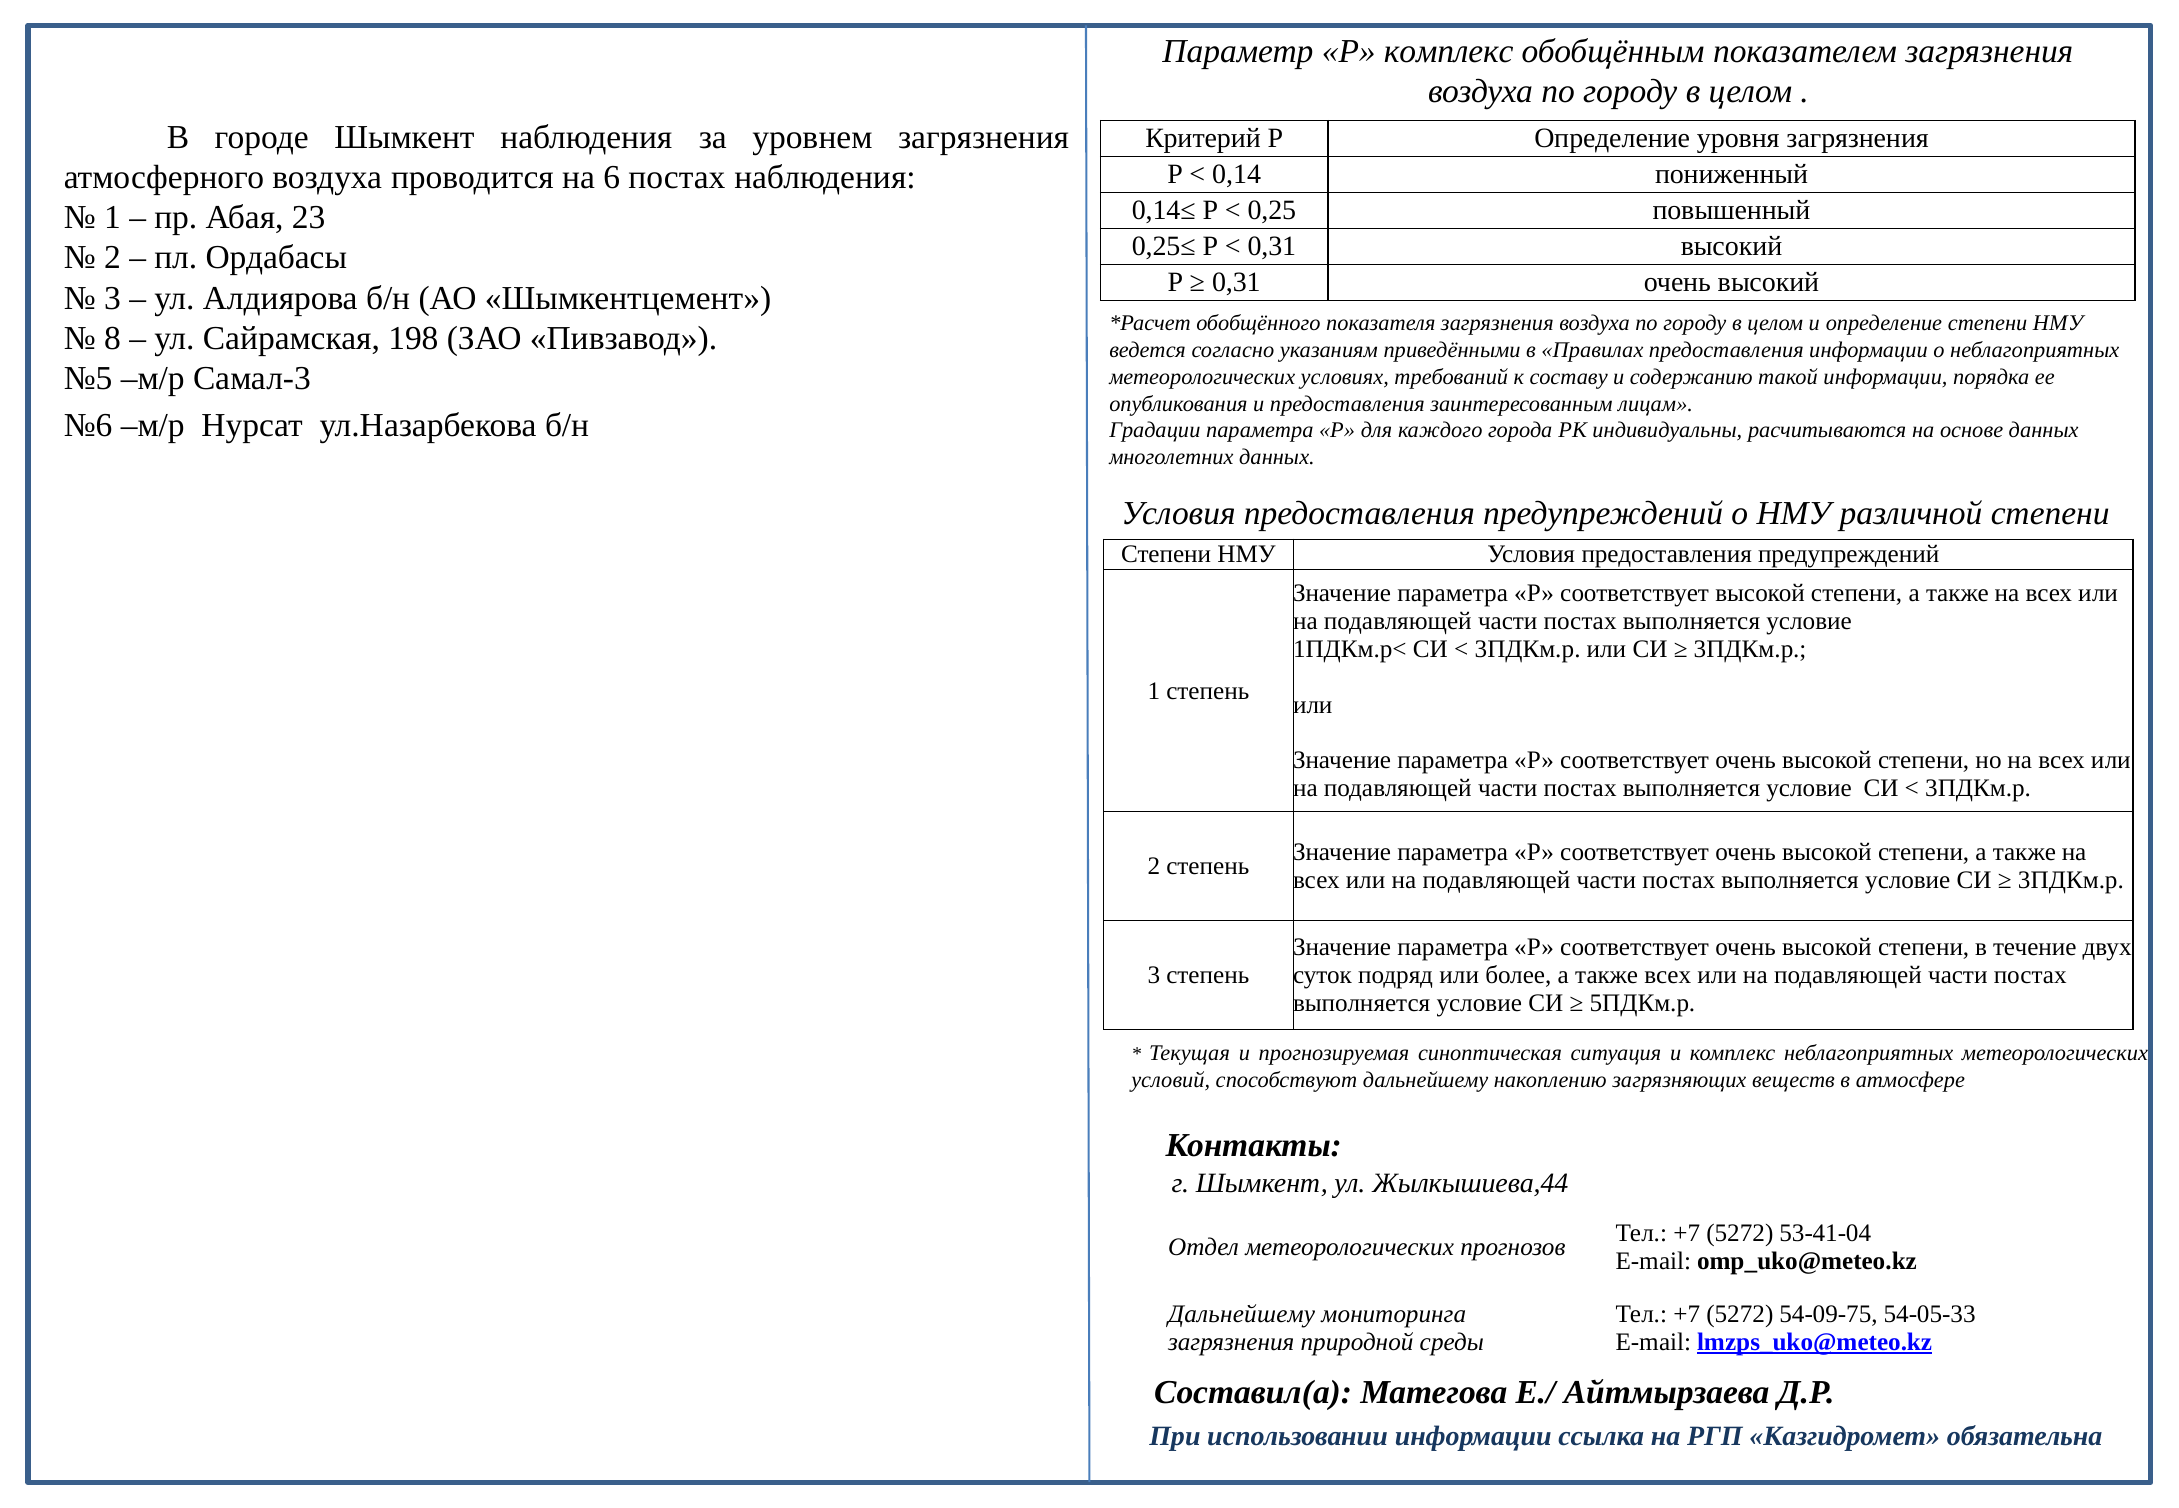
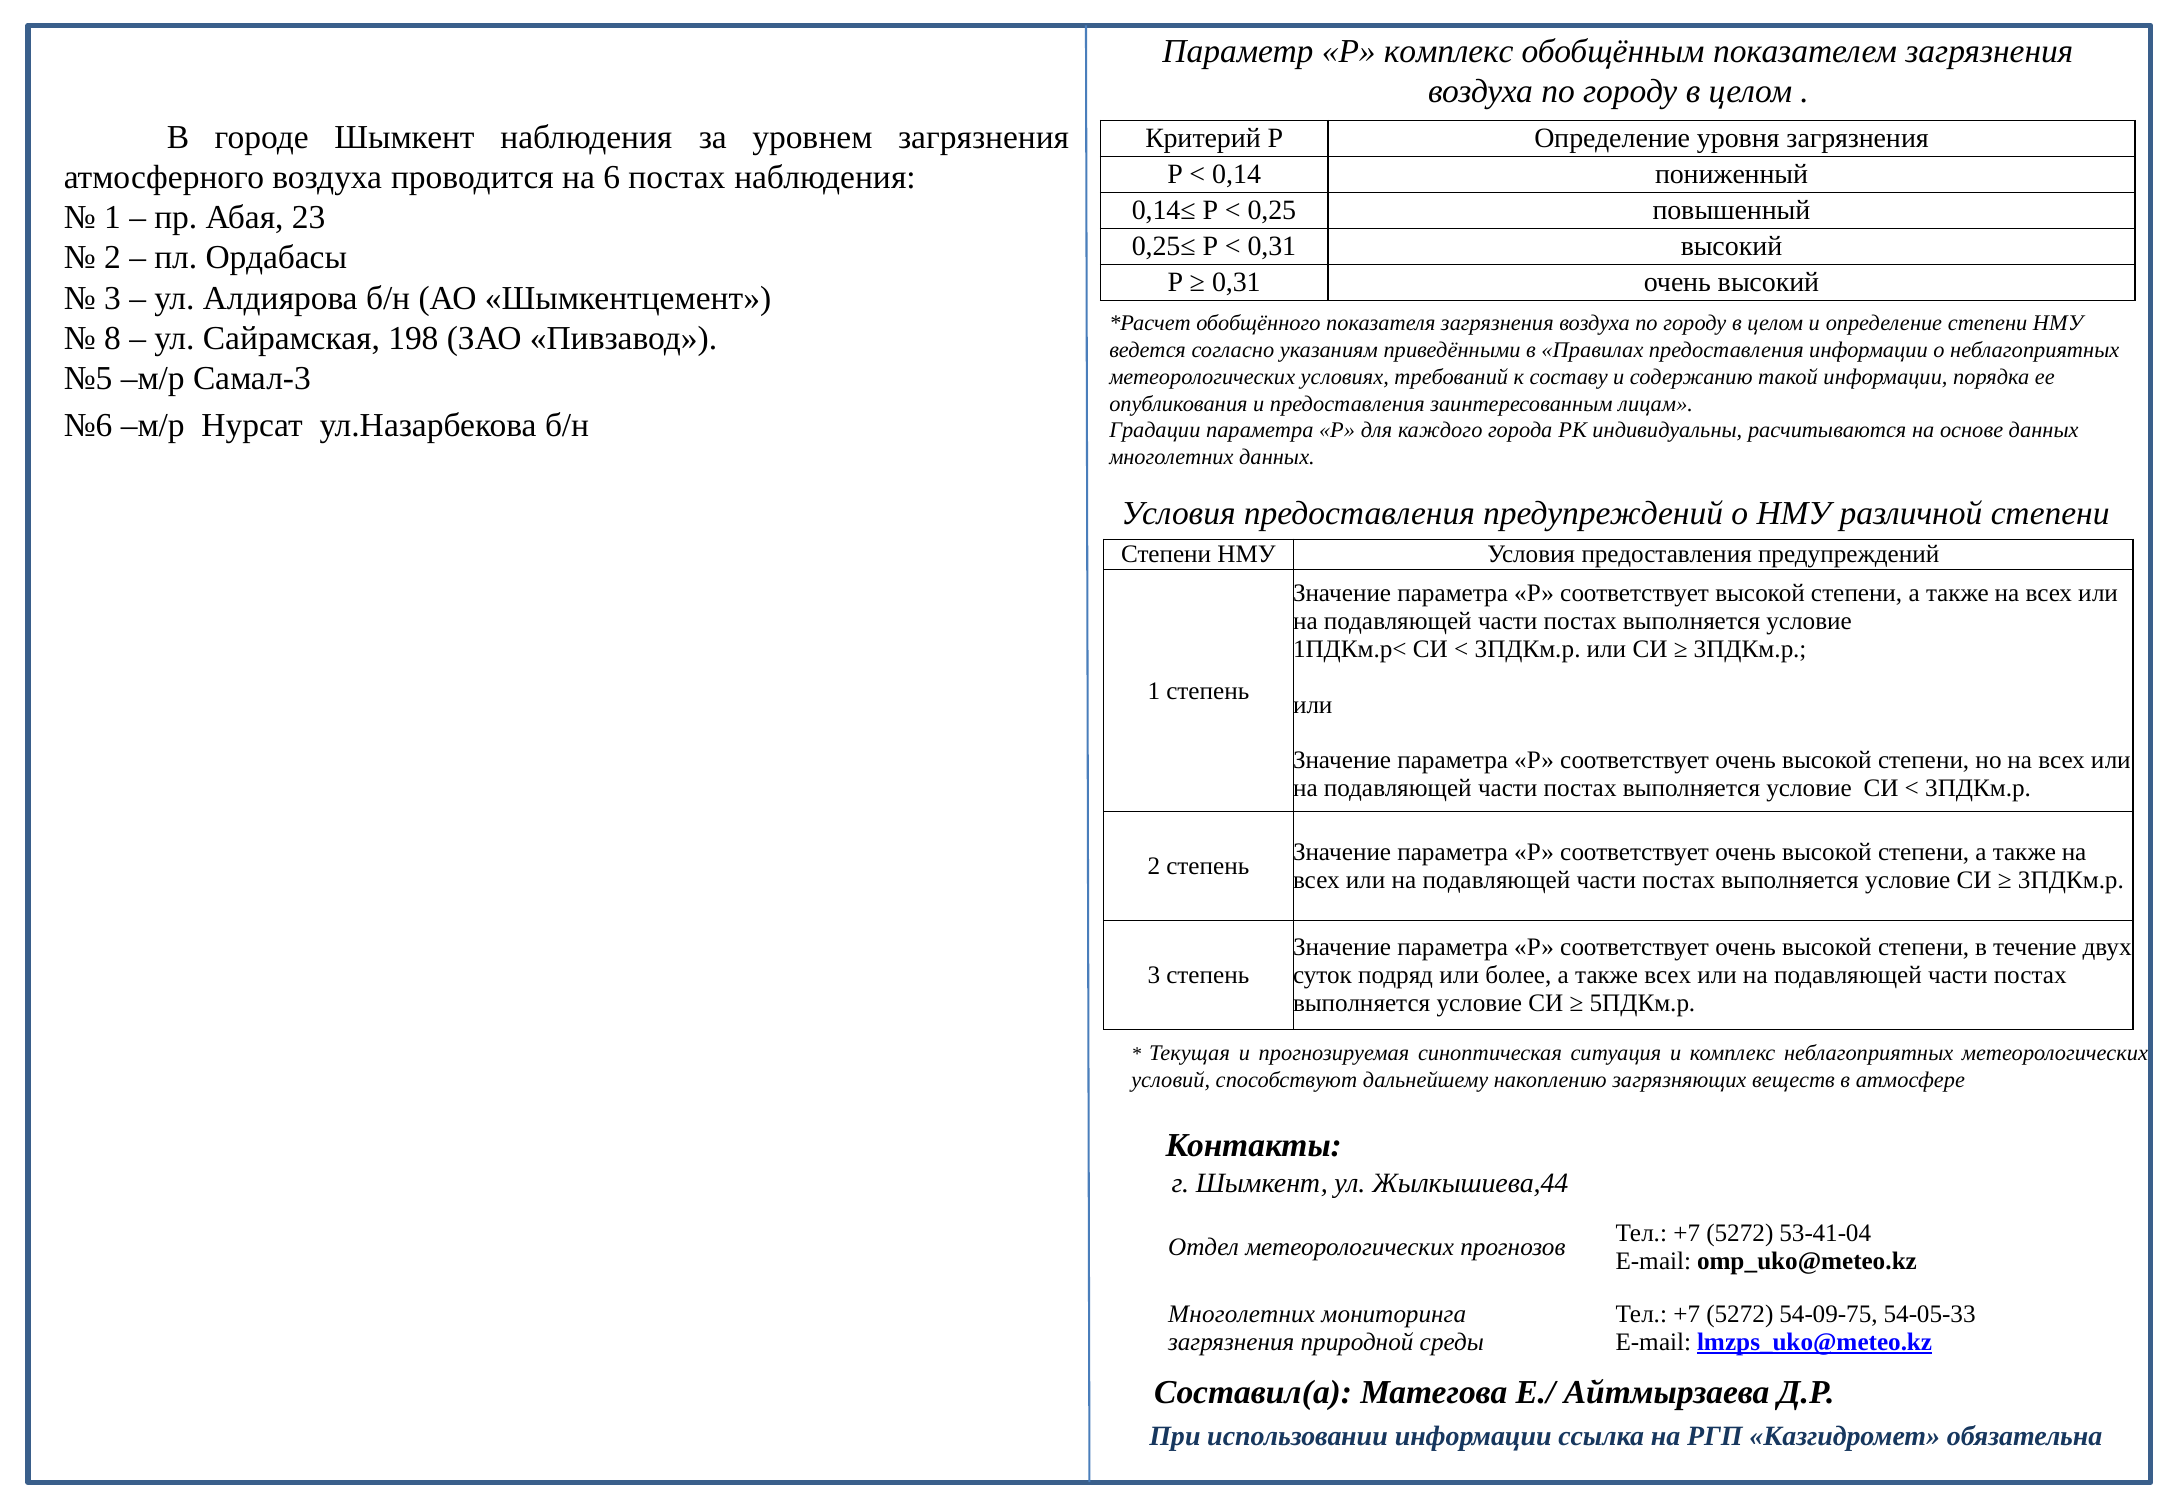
Дальнейшему: Дальнейшему -> Многолетних (1242, 1314)
